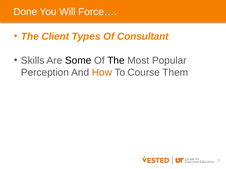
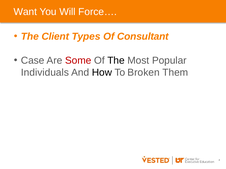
Done: Done -> Want (25, 12)
Skills: Skills -> Case (33, 61)
Some colour: black -> red (78, 61)
Perception: Perception -> Individuals (45, 73)
How colour: orange -> black (102, 73)
Course: Course -> Broken (144, 73)
